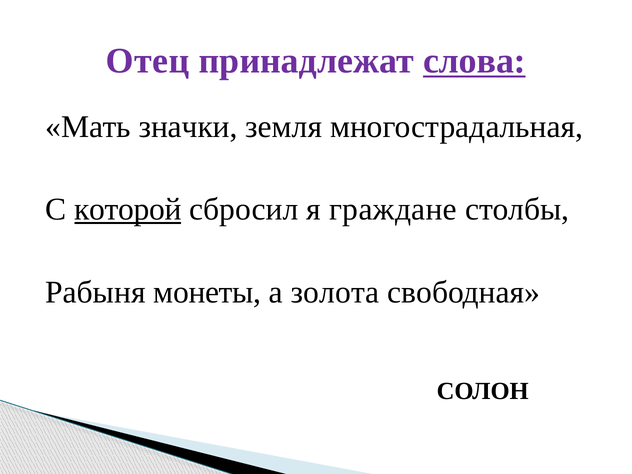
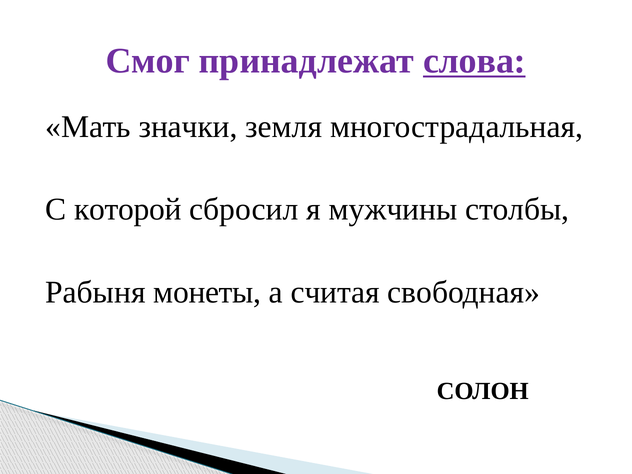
Отец: Отец -> Смог (148, 61)
которой underline: present -> none (128, 210)
граждане: граждане -> мужчины (393, 210)
золота: золота -> считая (335, 292)
